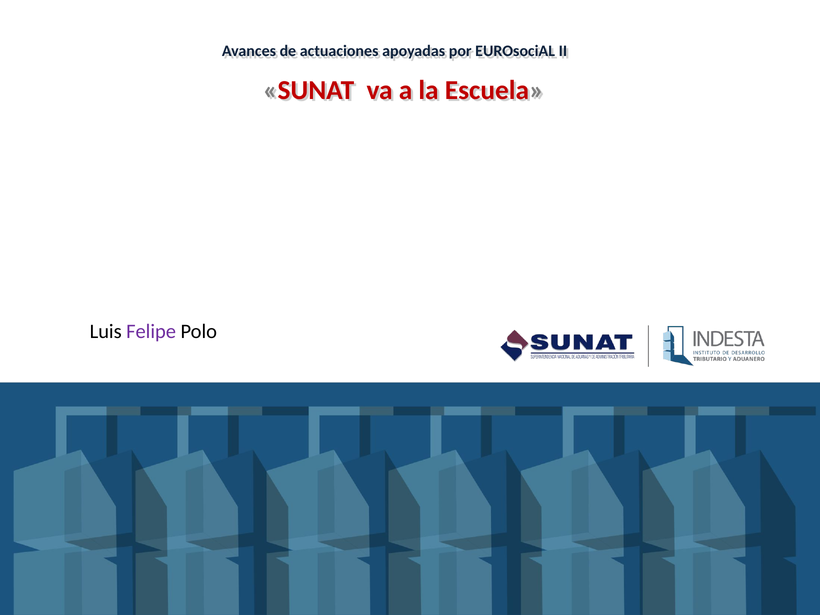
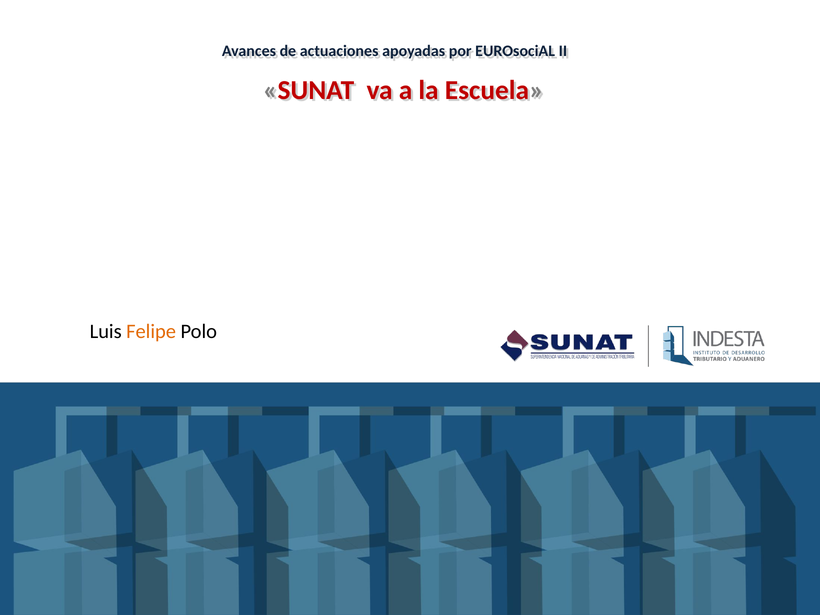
Felipe colour: purple -> orange (151, 332)
